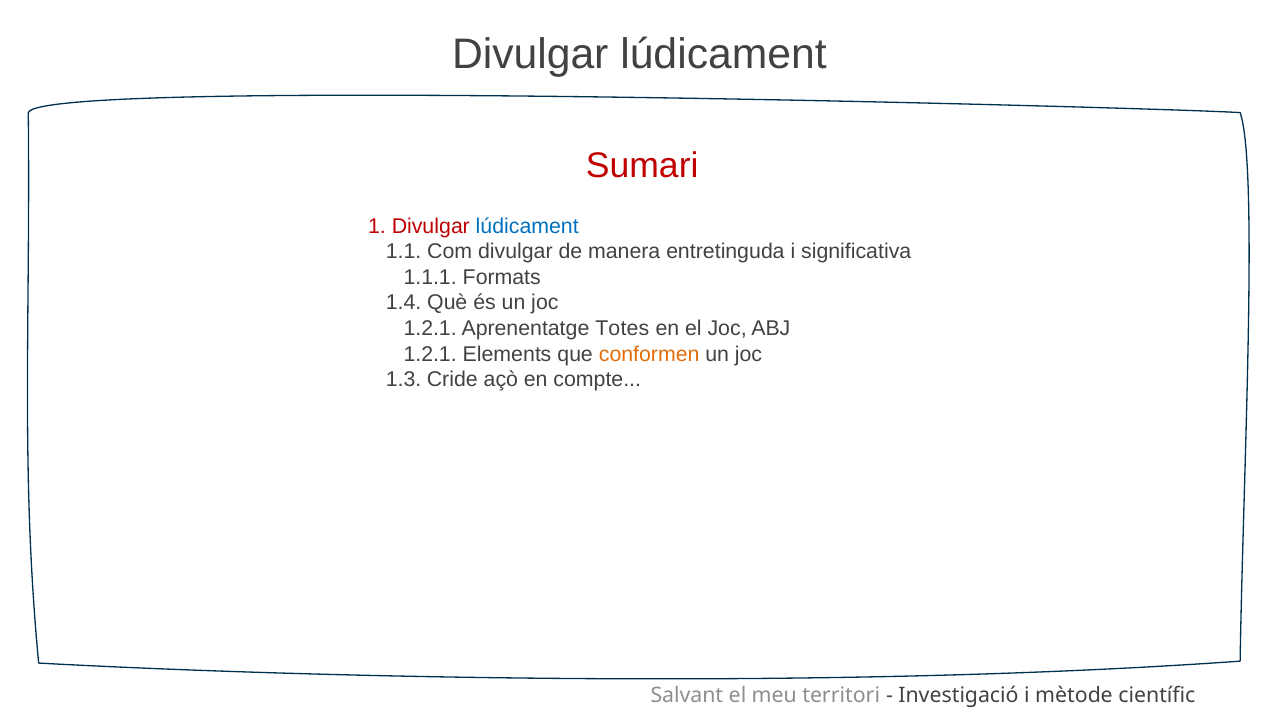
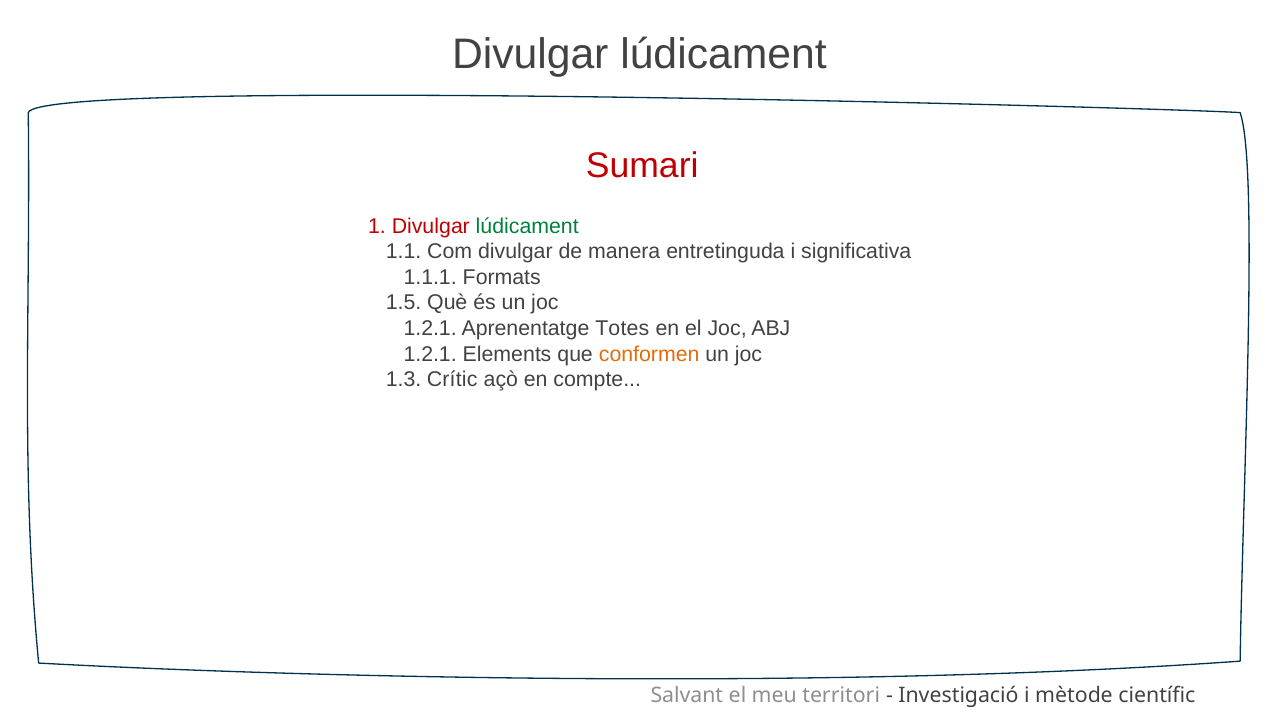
lúdicament colour: blue -> green (527, 226)
1.4: 1.4 -> 1.5 (404, 303)
Cride: Cride -> Crític (452, 380)
